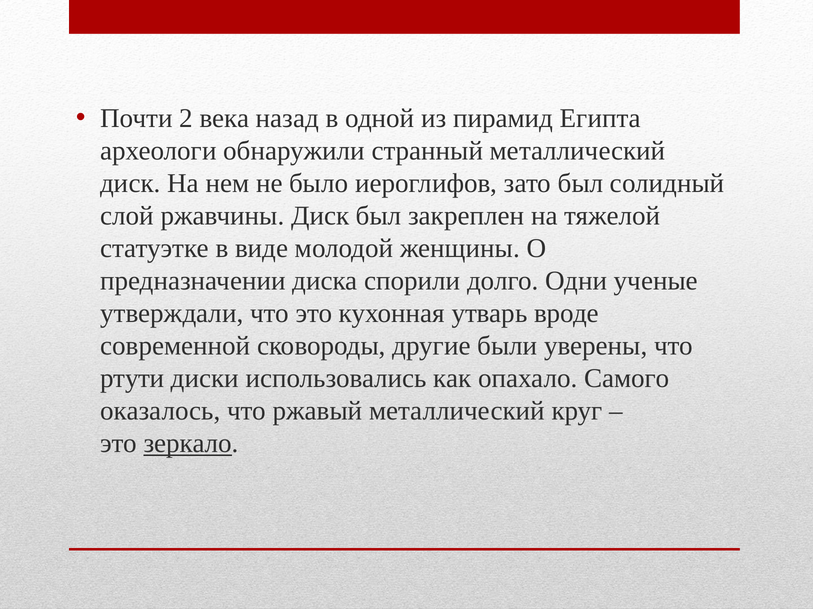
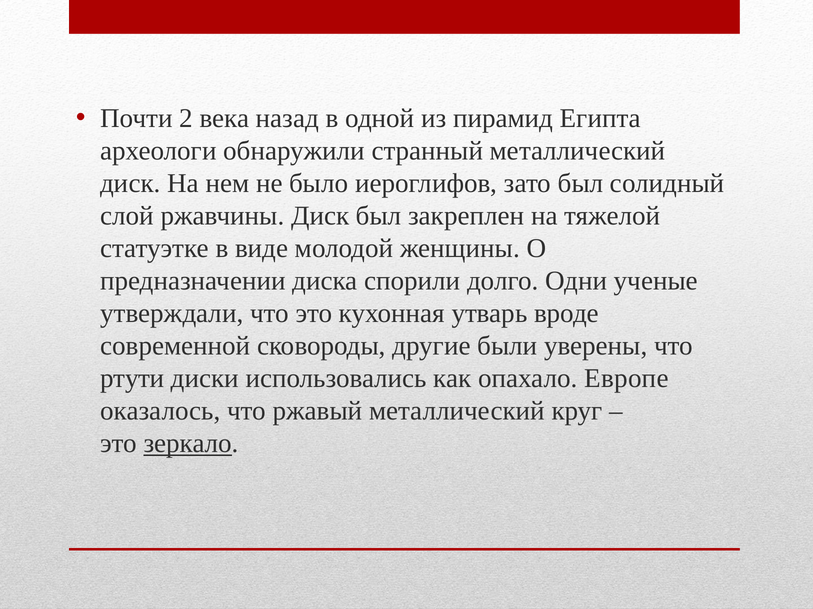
Самого: Самого -> Европе (627, 379)
